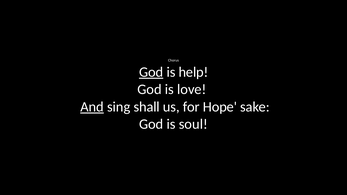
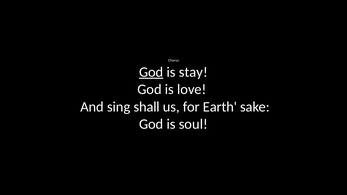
help: help -> stay (193, 72)
And underline: present -> none (92, 107)
Hope: Hope -> Earth (220, 107)
